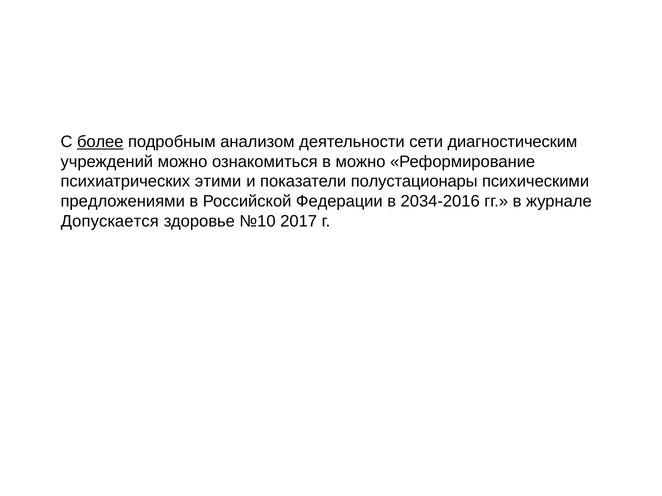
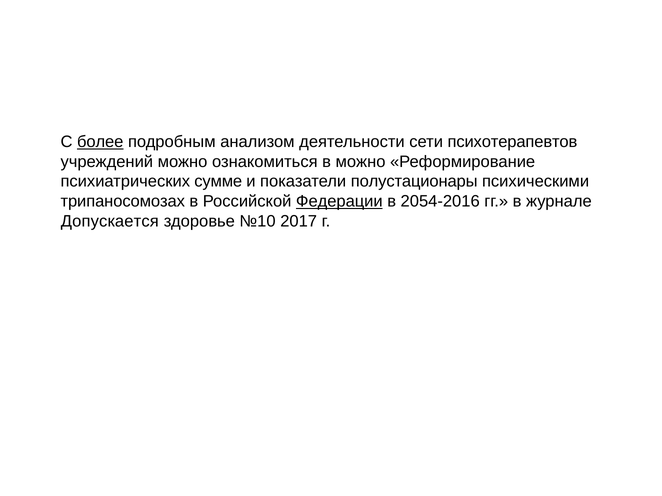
диагностическим: диагностическим -> психотерапевтов (512, 142)
этими: этими -> сумме (218, 182)
предложениями: предложениями -> трипаносомозах (123, 202)
Федерации underline: none -> present (339, 202)
2034-2016: 2034-2016 -> 2054-2016 (440, 202)
